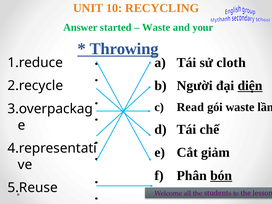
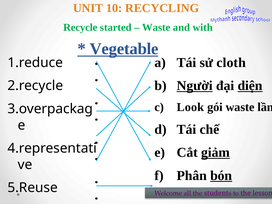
Answer: Answer -> Recycle (80, 27)
your: your -> with (203, 27)
Throwing: Throwing -> Vegetable (124, 49)
Người underline: none -> present (195, 86)
Read: Read -> Look (190, 107)
giảm underline: none -> present (216, 152)
